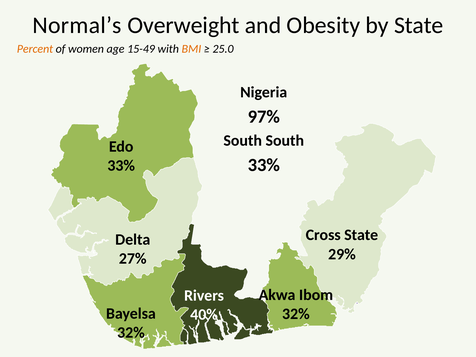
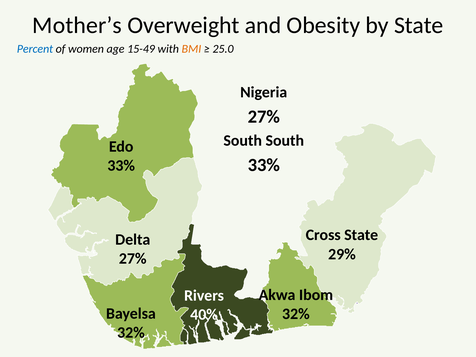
Normal’s: Normal’s -> Mother’s (77, 25)
Percent colour: orange -> blue (35, 49)
97%: 97% -> 27% (264, 117)
